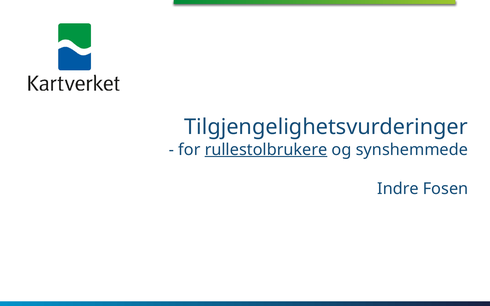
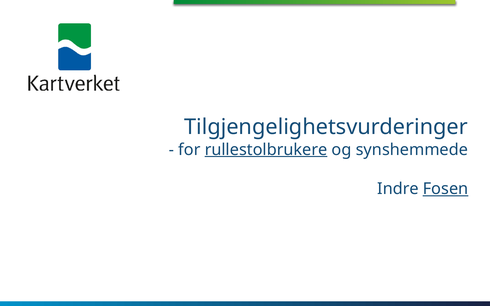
Fosen underline: none -> present (446, 189)
